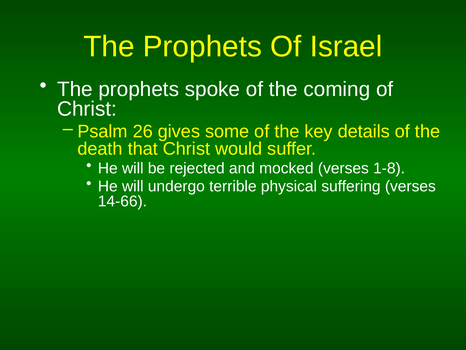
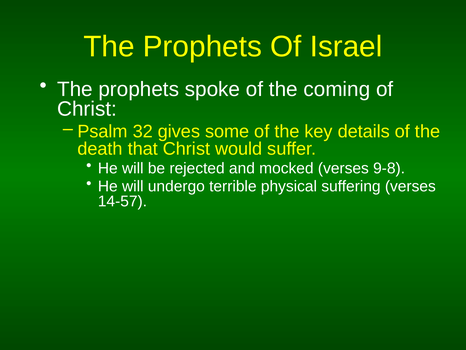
26: 26 -> 32 (143, 131)
1-8: 1-8 -> 9-8 (389, 168)
14-66: 14-66 -> 14-57 (122, 201)
